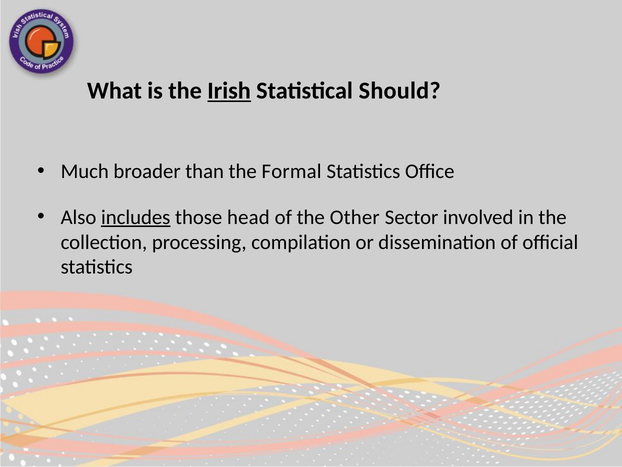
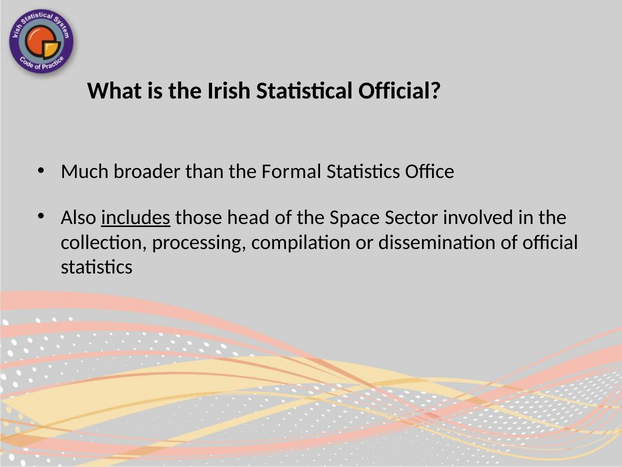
Irish underline: present -> none (229, 91)
Statistical Should: Should -> Official (400, 91)
Other: Other -> Space (355, 217)
